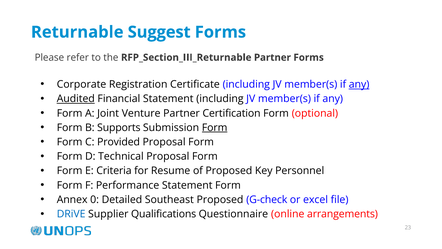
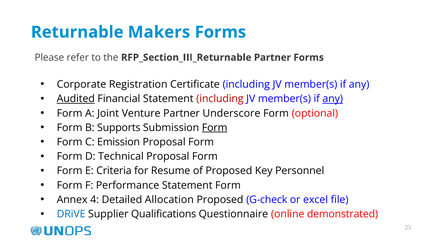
Suggest: Suggest -> Makers (159, 32)
any underline: present -> none (359, 84)
including colour: black -> red (220, 99)
any underline: none -> present (333, 99)
Certification: Certification -> Underscore (231, 113)
Provided: Provided -> Emission (119, 142)
0: 0 -> 4 (95, 199)
Southeast: Southeast -> Allocation (169, 199)
arrangements: arrangements -> demonstrated (342, 214)
